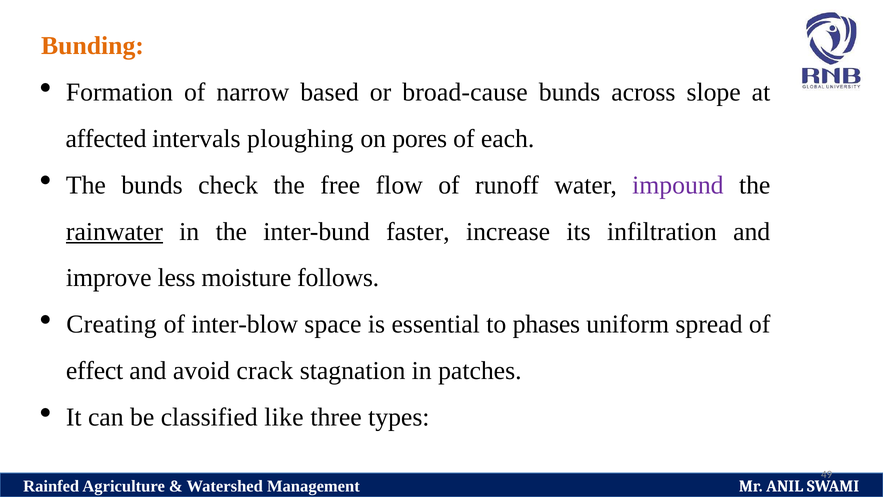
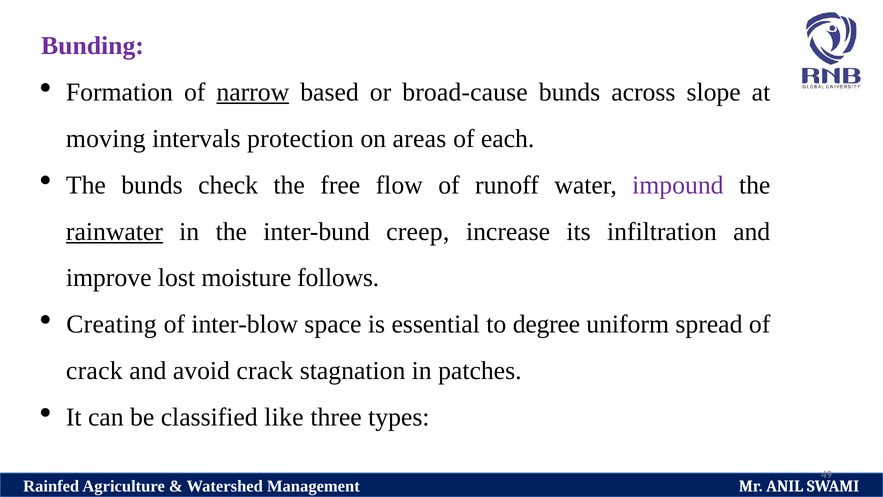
Bunding colour: orange -> purple (93, 46)
narrow underline: none -> present (253, 92)
affected: affected -> moving (106, 139)
ploughing: ploughing -> protection (300, 139)
pores: pores -> areas (419, 139)
faster: faster -> creep (418, 231)
less: less -> lost (176, 278)
phases: phases -> degree (546, 324)
effect: effect -> crack (94, 371)
